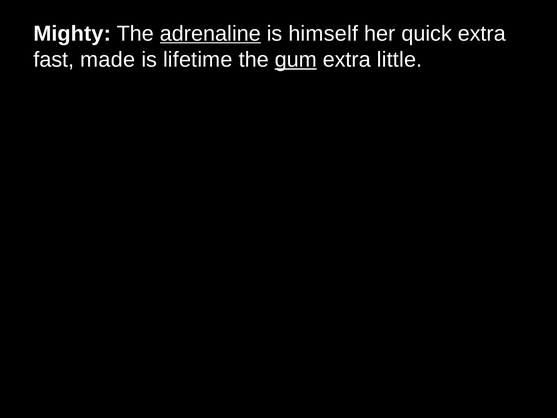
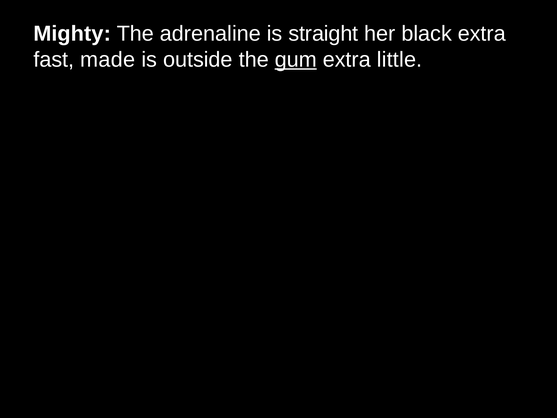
adrenaline underline: present -> none (210, 34)
himself: himself -> straight (323, 34)
quick: quick -> black (427, 34)
lifetime: lifetime -> outside (198, 60)
